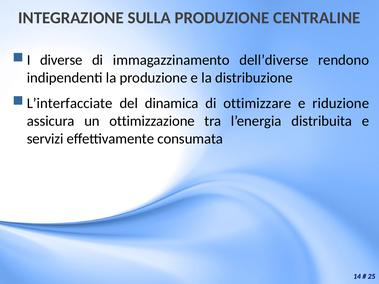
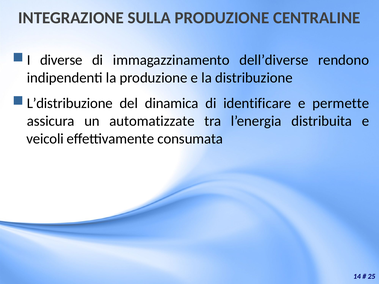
L’interfacciate: L’interfacciate -> L’distribuzione (70, 103)
ottimizzare: ottimizzare -> identificare (257, 103)
riduzione: riduzione -> permette (341, 103)
ottimizzazione: ottimizzazione -> automatizzate (152, 121)
servizi: servizi -> veicoli (45, 139)
